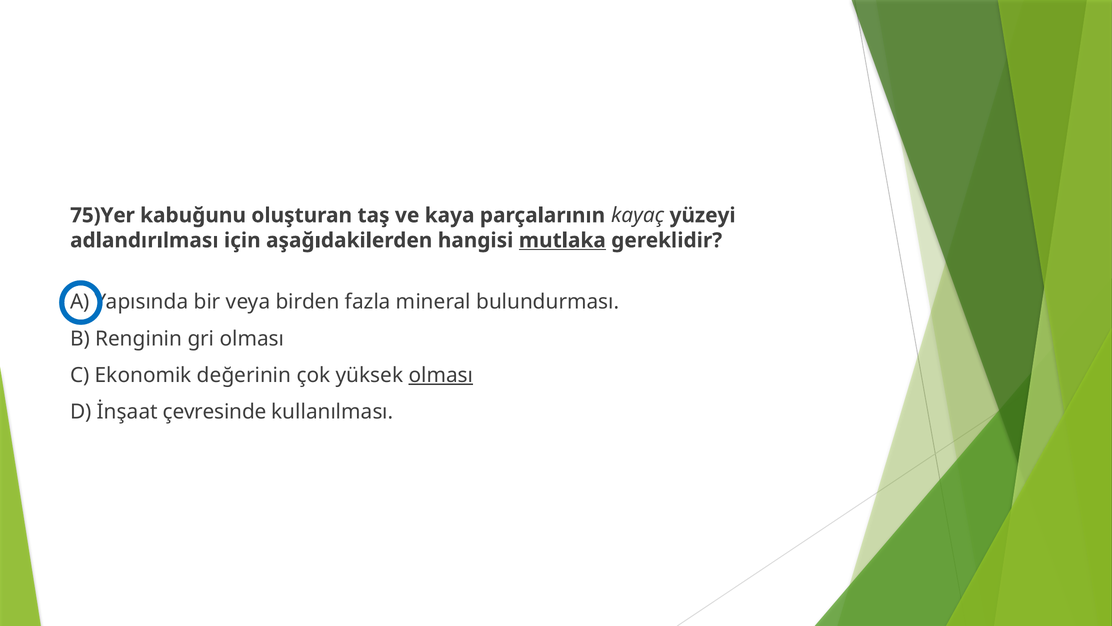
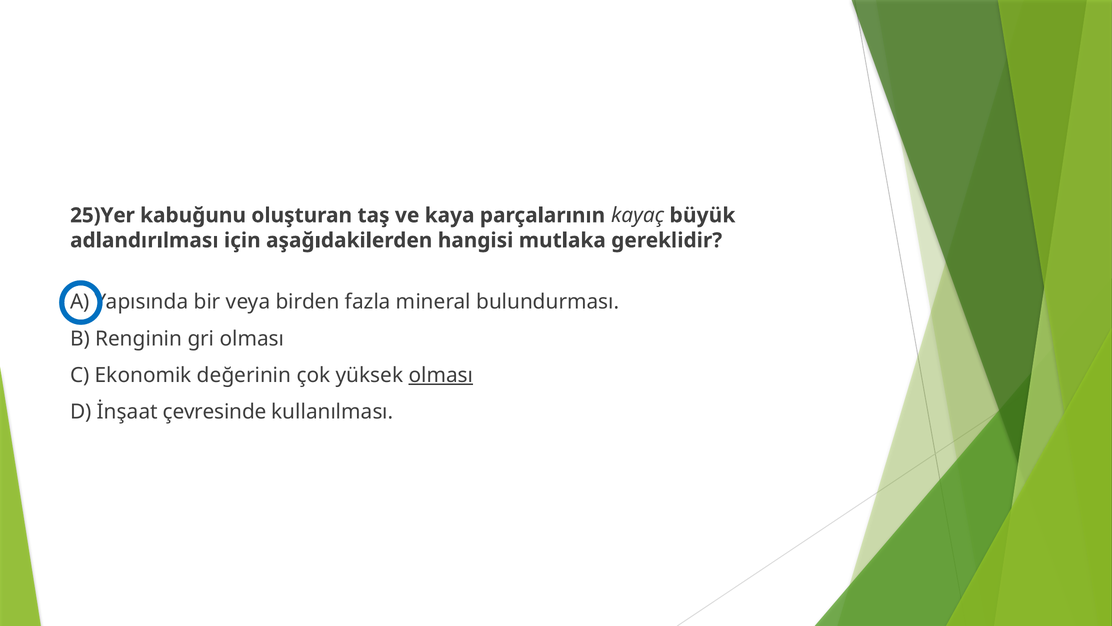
75)Yer: 75)Yer -> 25)Yer (102, 215)
yüzeyi: yüzeyi -> büyük (702, 215)
mutlaka underline: present -> none (562, 240)
